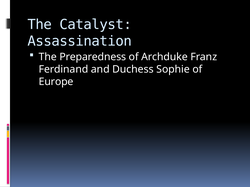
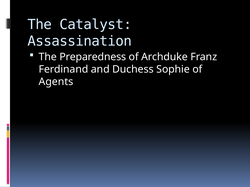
Europe: Europe -> Agents (56, 82)
